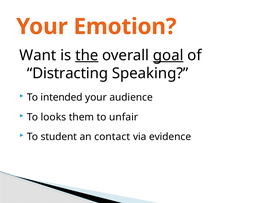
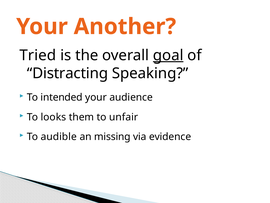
Emotion: Emotion -> Another (125, 27)
Want: Want -> Tried (38, 55)
the underline: present -> none (87, 55)
student: student -> audible (59, 136)
contact: contact -> missing (112, 136)
